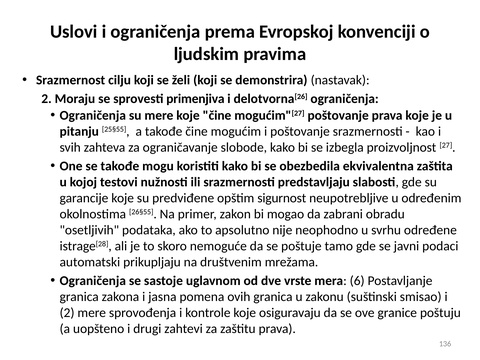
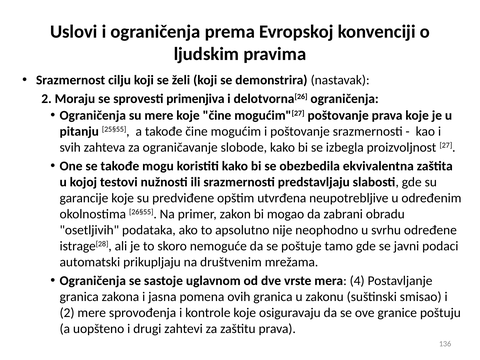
sigurnost: sigurnost -> utvrđena (282, 198)
6: 6 -> 4 (357, 281)
